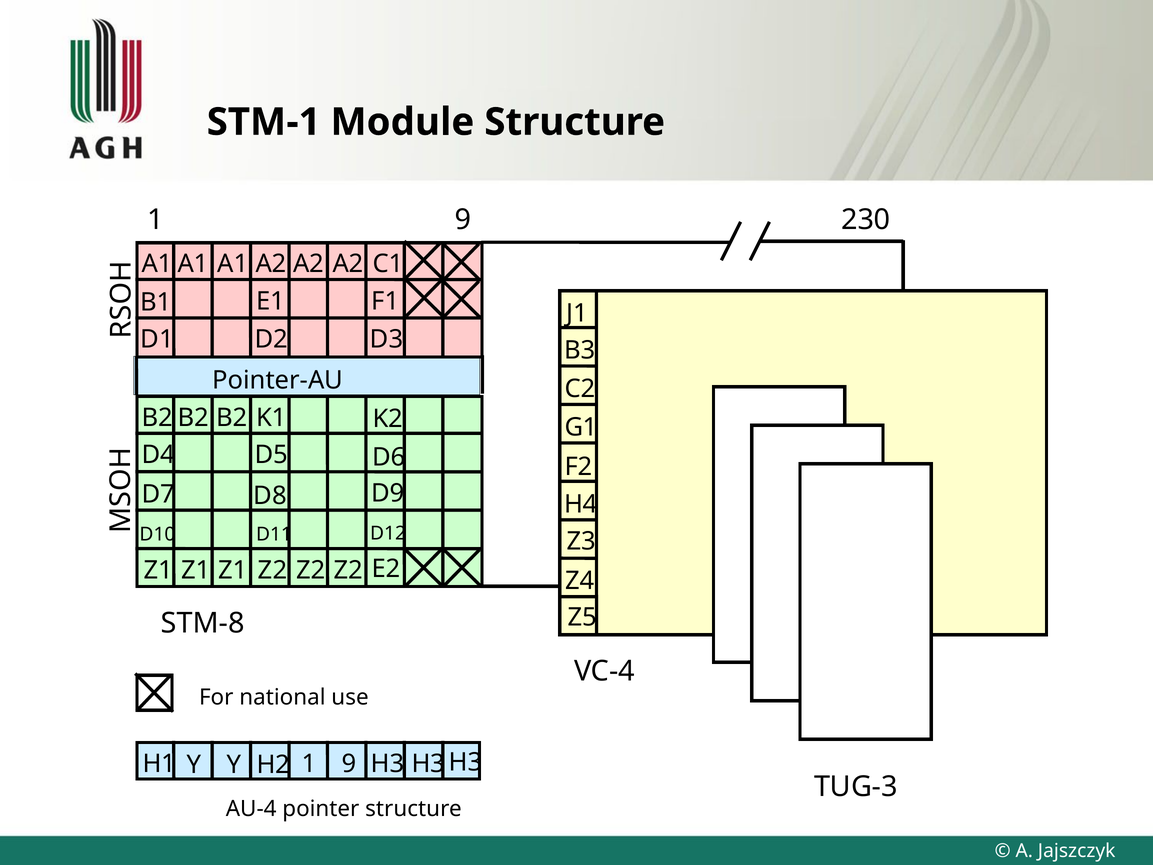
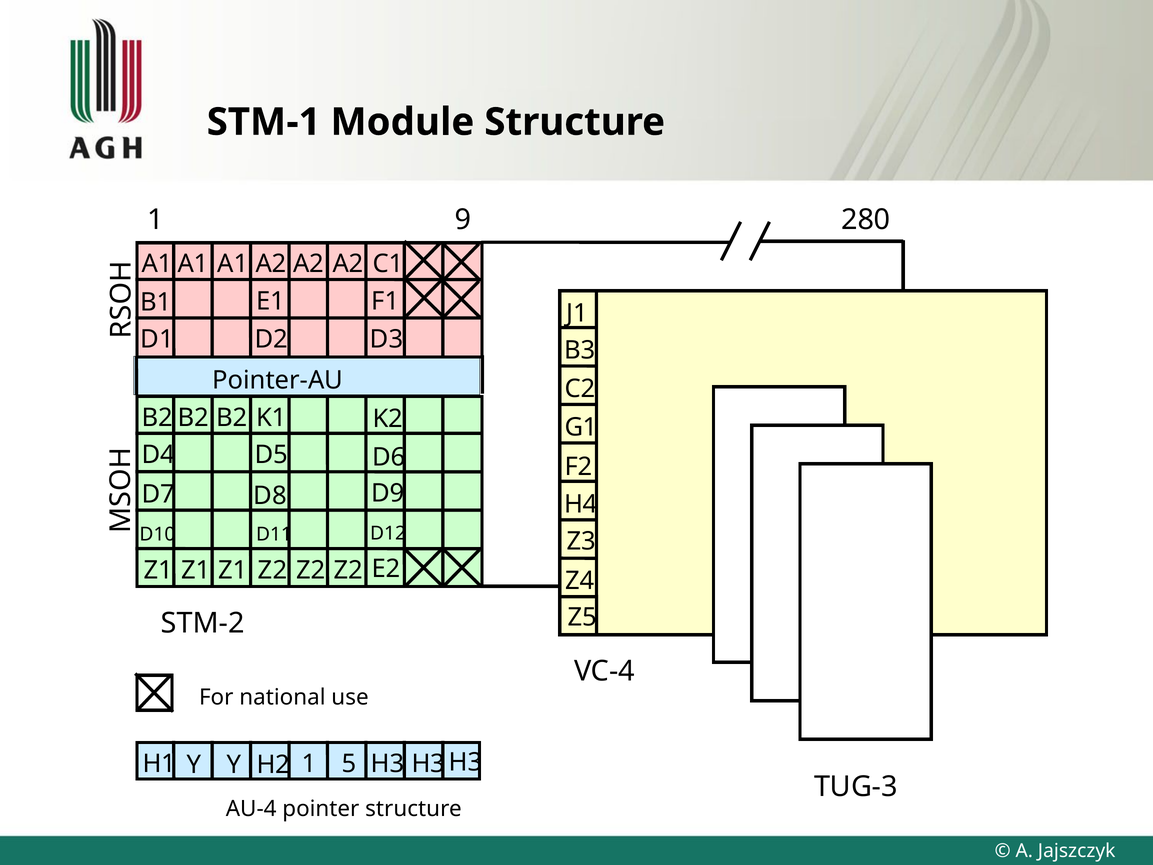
230: 230 -> 280 (866, 219)
STM-8: STM-8 -> STM-2 (203, 623)
H2 1 9: 9 -> 5 (349, 763)
